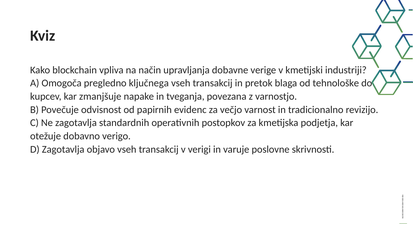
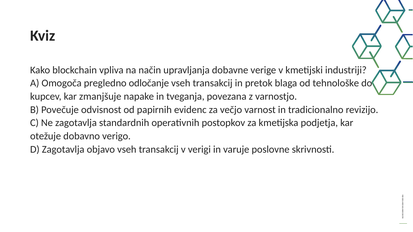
ključnega: ključnega -> odločanje (149, 83)
